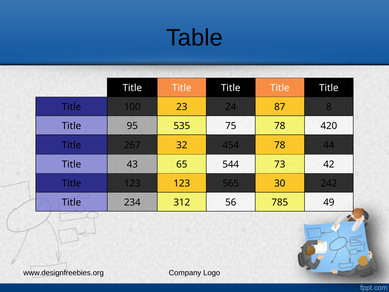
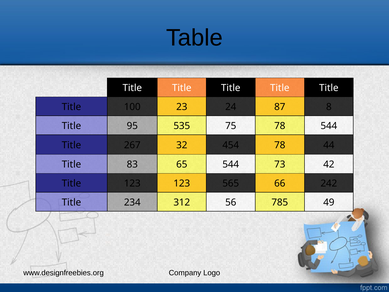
78 420: 420 -> 544 (329, 126)
43: 43 -> 83 (132, 164)
30: 30 -> 66 (280, 183)
